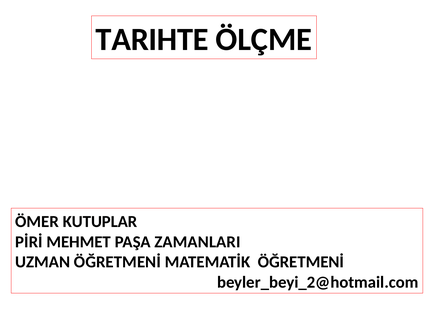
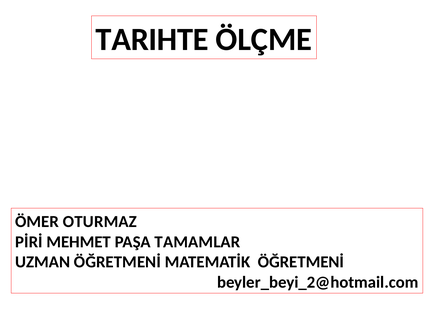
KUTUPLAR: KUTUPLAR -> OTURMAZ (100, 222)
ZAMANLARI: ZAMANLARI -> TAMAMLAR (197, 242)
